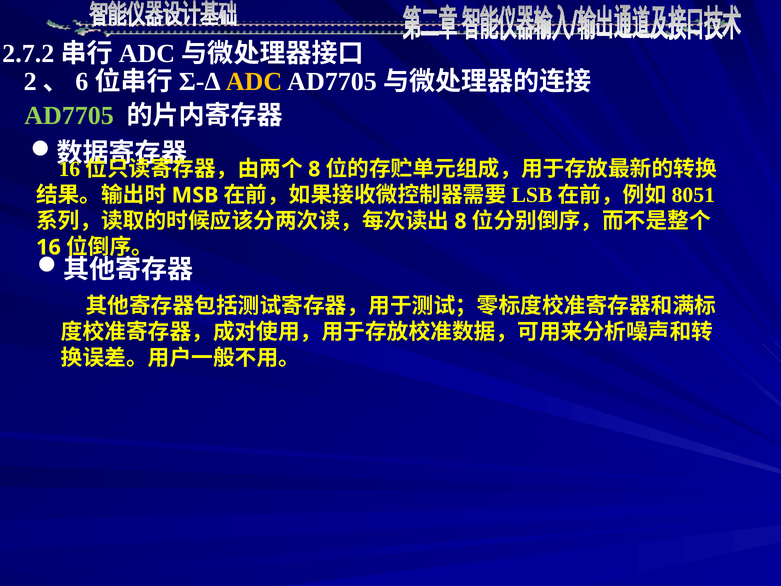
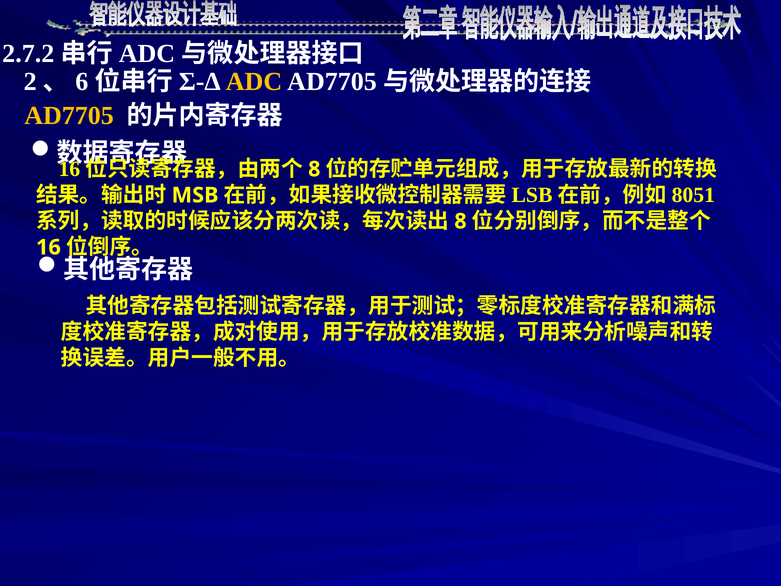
AD7705 colour: light green -> yellow (69, 115)
